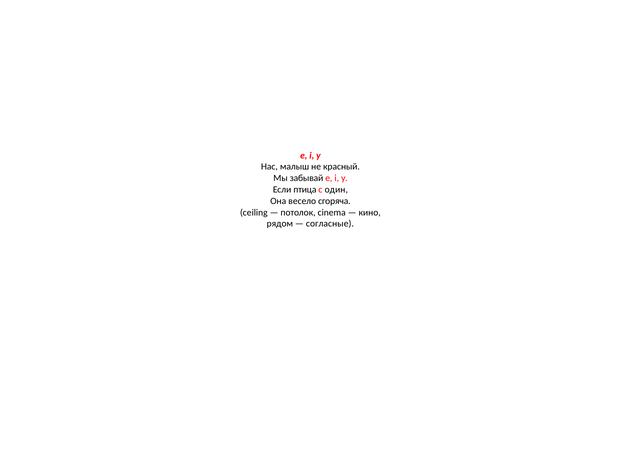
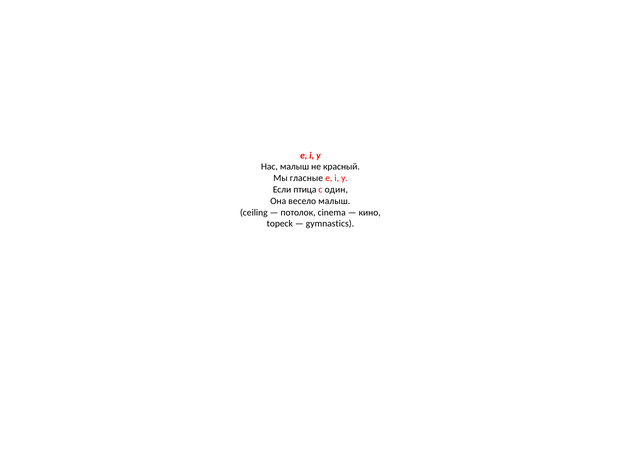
забывай: забывай -> гласные (306, 178)
весело сгоряча: сгоряча -> малыш (334, 201)
рядом: рядом -> topeck (280, 224)
согласные: согласные -> gymnastics (330, 224)
